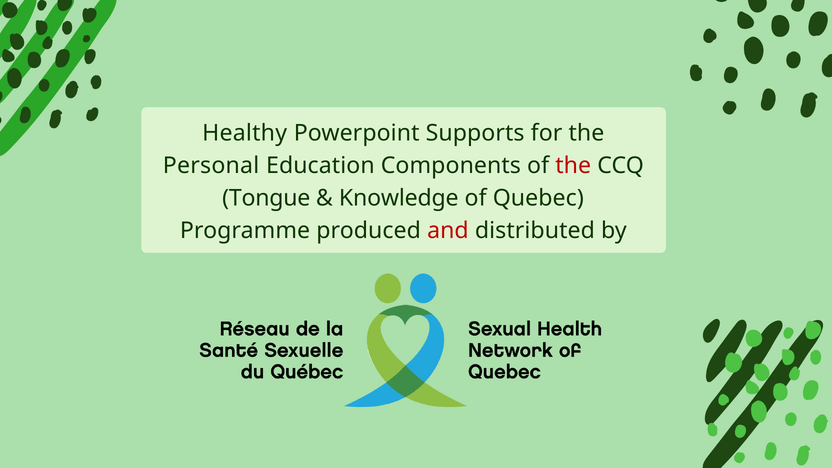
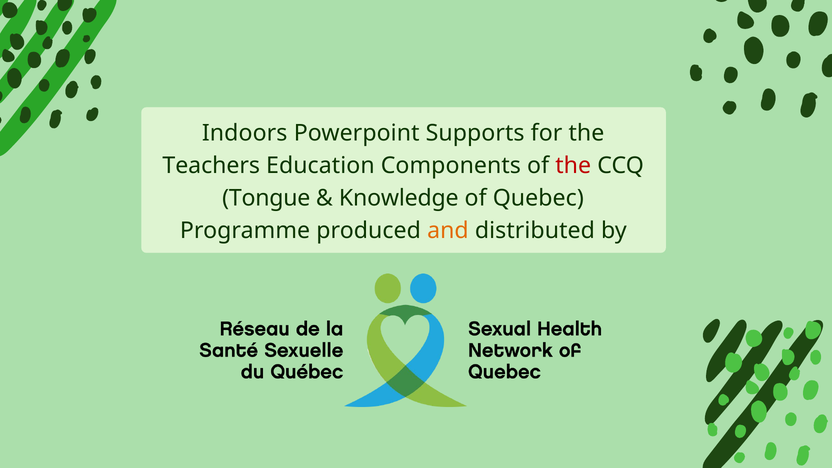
Healthy: Healthy -> Indoors (245, 133)
Personal: Personal -> Teachers (211, 166)
and colour: red -> orange (448, 230)
